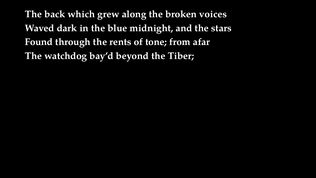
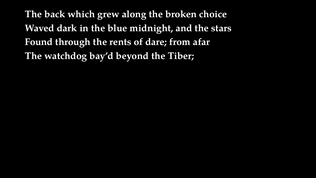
voices: voices -> choice (213, 14)
tone: tone -> dare (156, 42)
